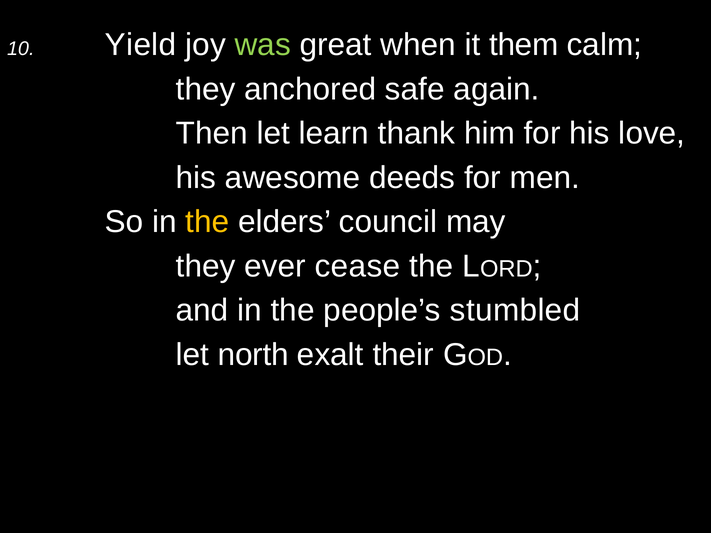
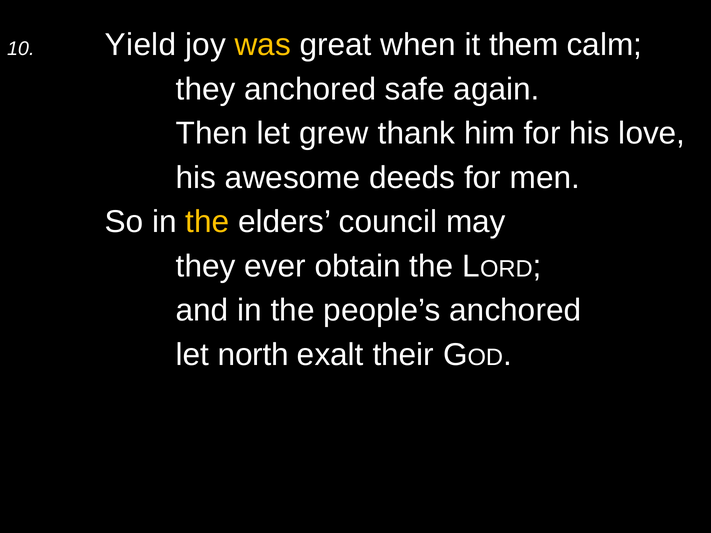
was colour: light green -> yellow (263, 45)
learn: learn -> grew (334, 133)
cease: cease -> obtain (358, 266)
people’s stumbled: stumbled -> anchored (515, 311)
